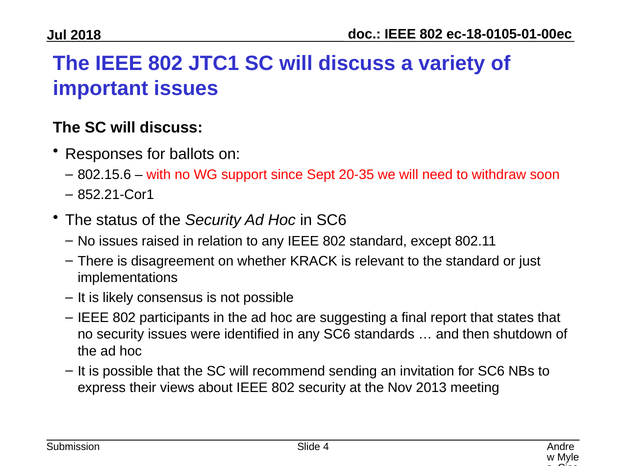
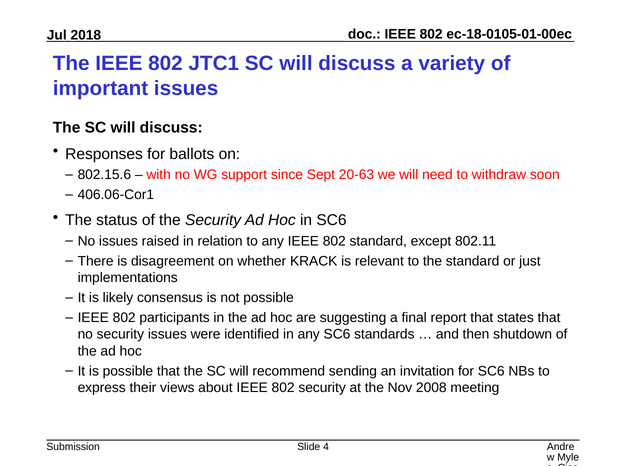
20-35: 20-35 -> 20-63 (356, 175)
852.21-Cor1: 852.21-Cor1 -> 406.06-Cor1 (116, 195)
2013: 2013 -> 2008 (431, 387)
